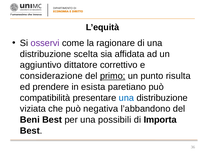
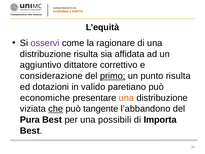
distribuzione scelta: scelta -> risulta (86, 54)
prendere: prendere -> dotazioni (51, 87)
esista: esista -> valido (93, 87)
compatibilità: compatibilità -> economiche (45, 98)
una colour: blue -> orange (126, 98)
che underline: none -> present (56, 109)
negativa: negativa -> tangente (101, 109)
Beni: Beni -> Pura (30, 120)
